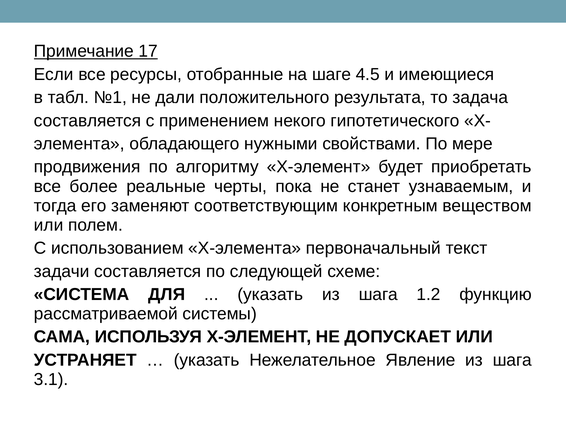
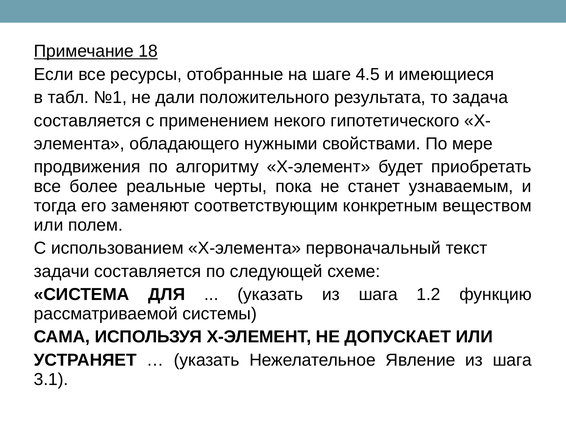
17: 17 -> 18 (148, 51)
